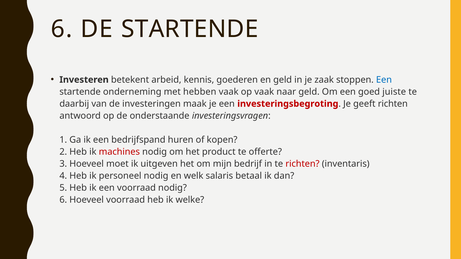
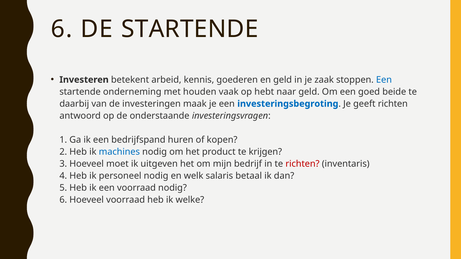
hebben: hebben -> houden (200, 92)
op vaak: vaak -> hebt (264, 92)
juiste: juiste -> beide (394, 92)
investeringsbegroting colour: red -> blue (288, 104)
machines colour: red -> blue (119, 152)
offerte: offerte -> krijgen (265, 152)
